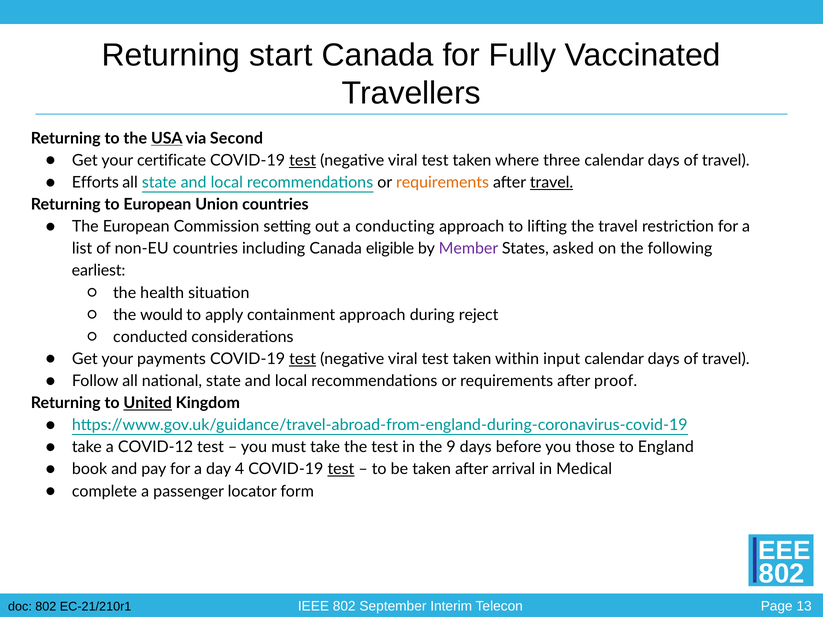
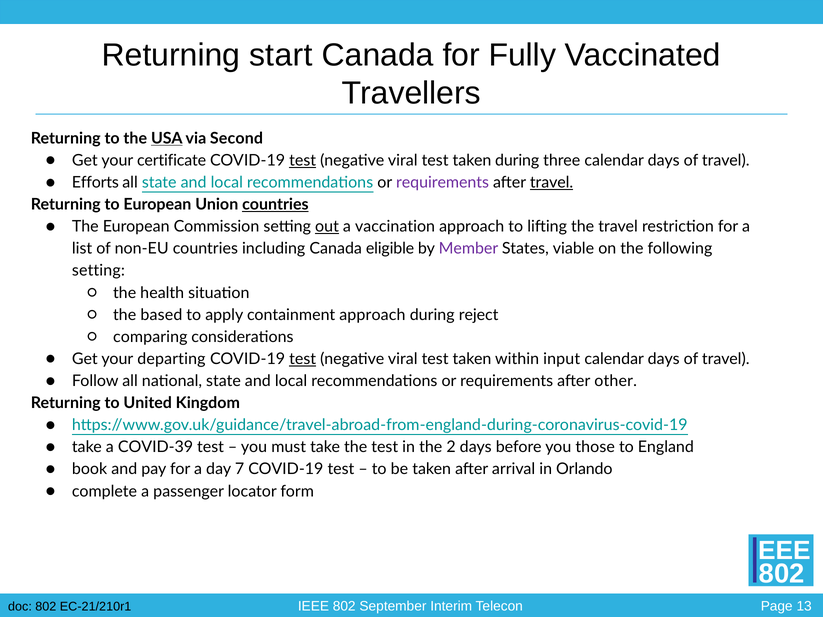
taken where: where -> during (517, 160)
requirements colour: orange -> purple (443, 183)
countries underline: none -> present (275, 205)
out underline: none -> present (327, 227)
conducting: conducting -> vaccination (395, 227)
asked: asked -> viable (573, 249)
earliest: earliest -> setting (98, 271)
would: would -> based (161, 315)
conducted: conducted -> comparing (150, 337)
payments: payments -> departing (171, 359)
proof: proof -> other (616, 381)
United underline: present -> none (148, 403)
COVID-12: COVID-12 -> COVID-39 (156, 447)
9: 9 -> 2 (451, 447)
4: 4 -> 7 (240, 469)
test underline: present -> none (341, 469)
Medical: Medical -> Orlando (584, 469)
